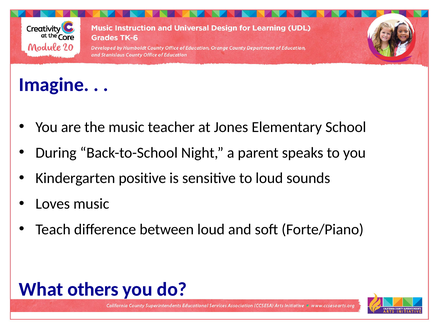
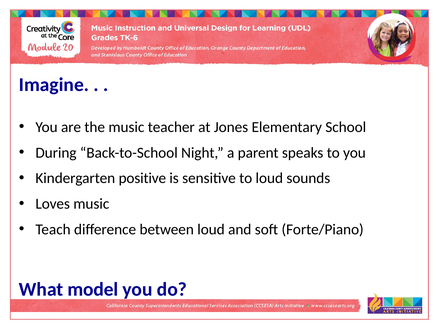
others: others -> model (93, 289)
